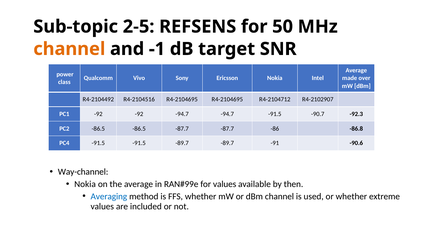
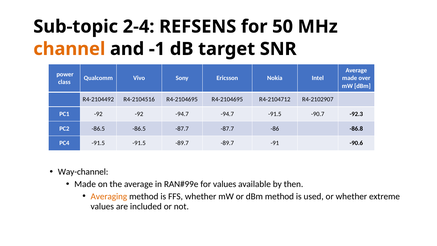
2-5: 2-5 -> 2-4 (139, 27)
Nokia: Nokia -> Made (85, 184)
Averaging colour: blue -> orange (109, 196)
dBm channel: channel -> method (279, 196)
